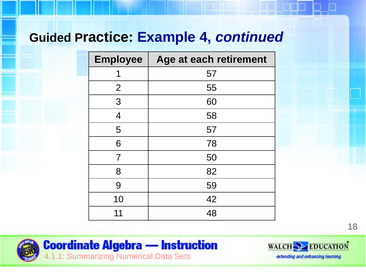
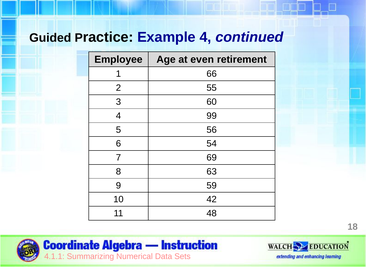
each: each -> even (202, 59)
1 57: 57 -> 66 (212, 74)
58: 58 -> 99 (212, 116)
5 57: 57 -> 56 (212, 129)
78: 78 -> 54 (212, 143)
50: 50 -> 69 (212, 157)
82: 82 -> 63 (212, 171)
